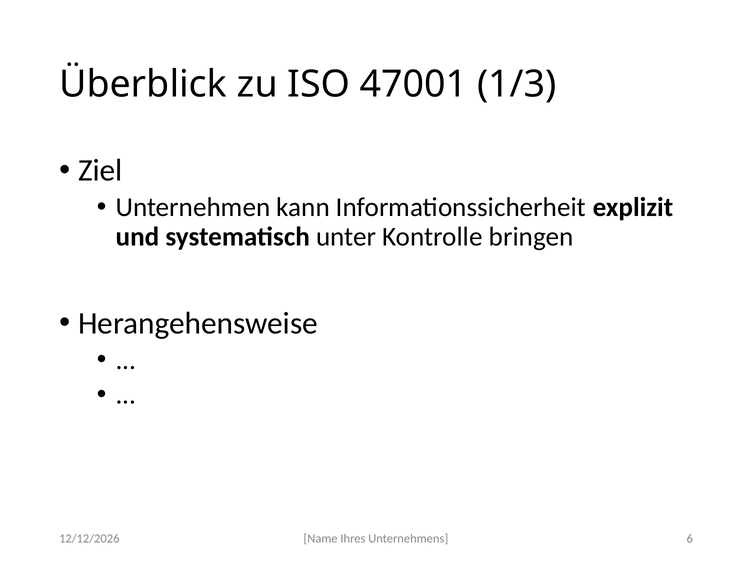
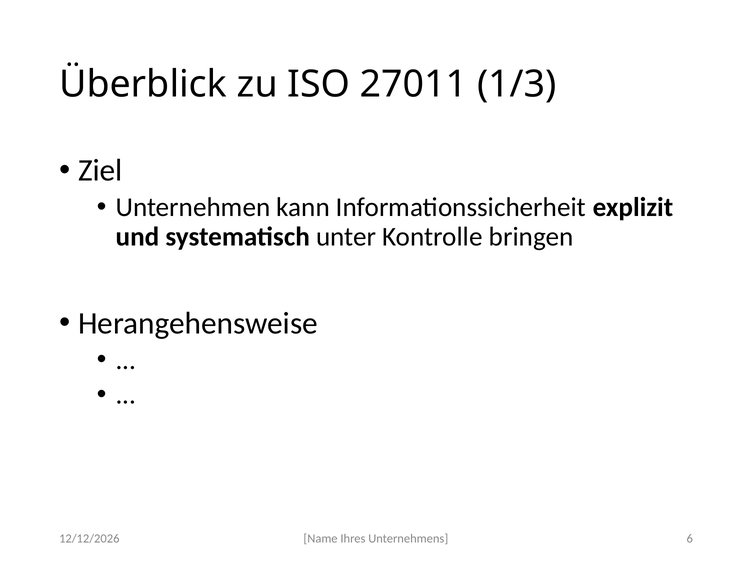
47001: 47001 -> 27011 (414, 84)
